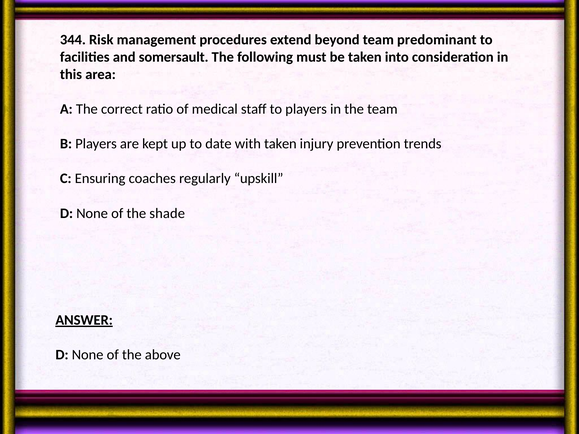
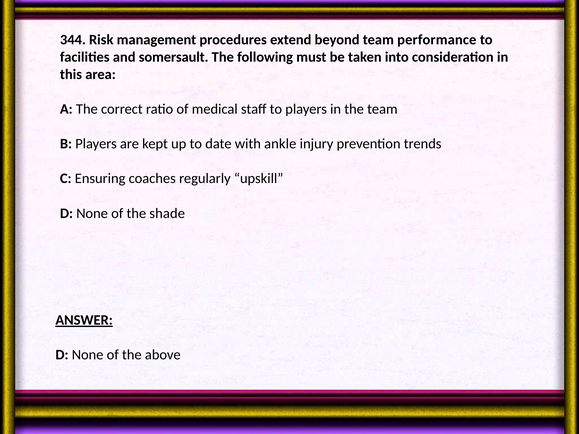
predominant: predominant -> performance (437, 40)
with taken: taken -> ankle (280, 144)
